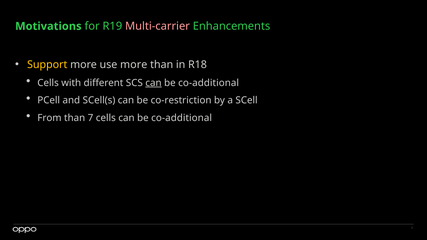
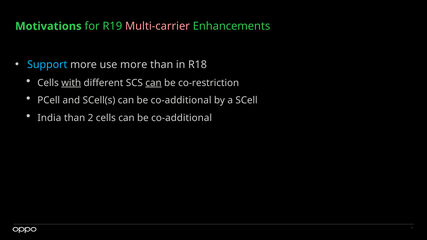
Support colour: yellow -> light blue (47, 65)
with underline: none -> present (71, 83)
co-additional: co-additional -> co-restriction (209, 83)
SCell(s can be co-restriction: co-restriction -> co-additional (181, 100)
From: From -> India (49, 118)
7: 7 -> 2 (91, 118)
